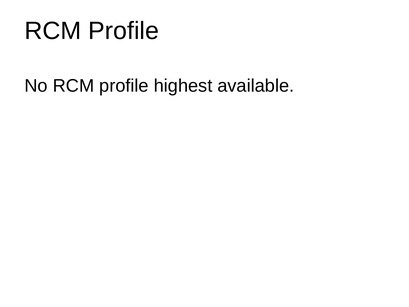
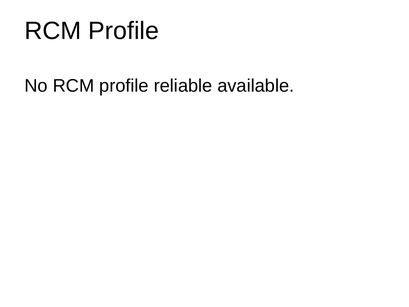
highest: highest -> reliable (183, 86)
